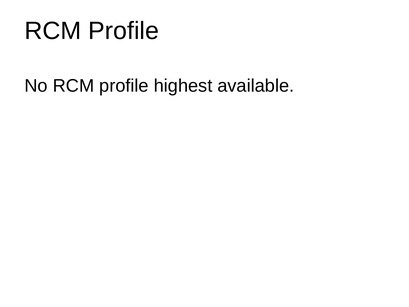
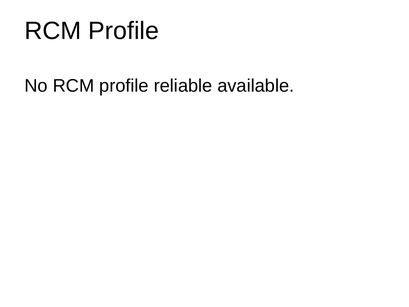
highest: highest -> reliable (183, 86)
